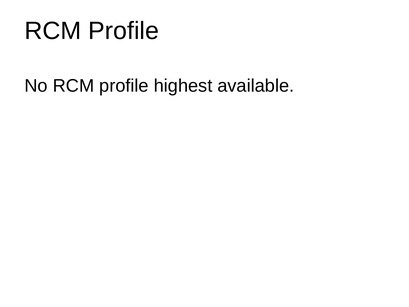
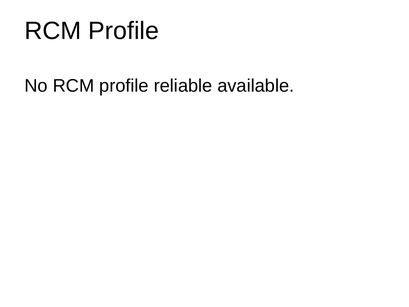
highest: highest -> reliable (183, 86)
